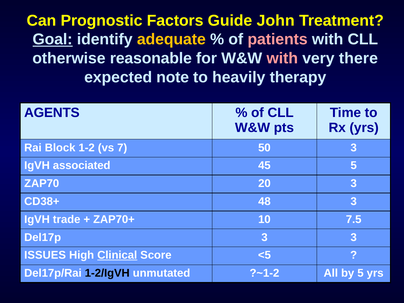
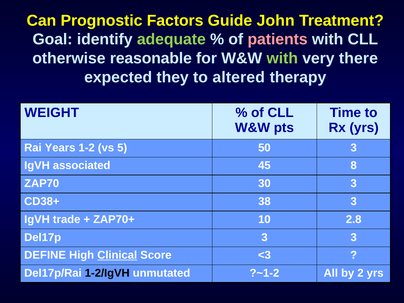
Goal underline: present -> none (53, 39)
adequate colour: yellow -> light green (171, 39)
with colour: pink -> light green (282, 58)
note: note -> they (173, 77)
heavily: heavily -> altered (239, 77)
AGENTS: AGENTS -> WEIGHT (52, 113)
Block: Block -> Years (60, 148)
7: 7 -> 5 (122, 148)
45 5: 5 -> 8 (354, 166)
20: 20 -> 30 (264, 184)
48: 48 -> 38 (264, 201)
7.5: 7.5 -> 2.8 (354, 219)
ISSUES: ISSUES -> DEFINE (45, 255)
<5: <5 -> <3 (264, 255)
by 5: 5 -> 2 (360, 273)
